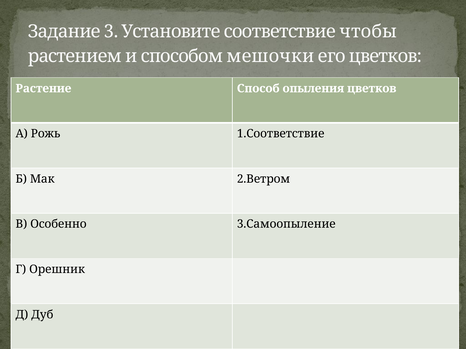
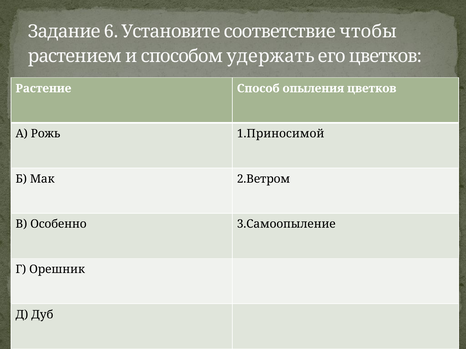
3: 3 -> 6 (111, 32)
мешочки: мешочки -> удержать (270, 56)
1.Соответствие: 1.Соответствие -> 1.Приносимой (281, 134)
